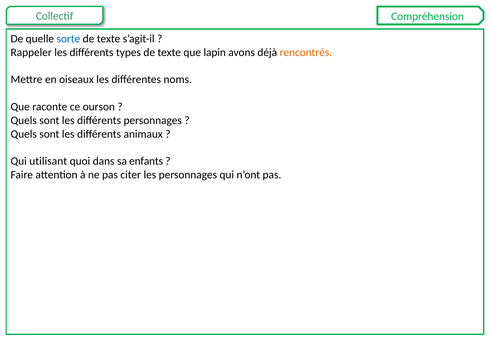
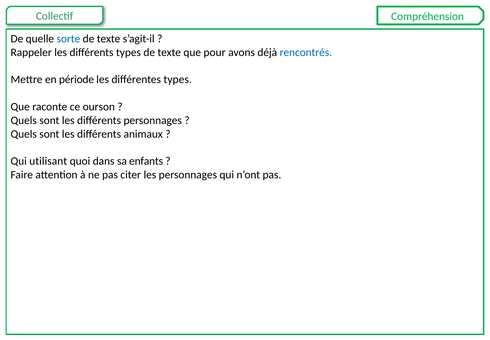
lapin: lapin -> pour (215, 52)
rencontrés colour: orange -> blue (306, 52)
oiseaux: oiseaux -> période (77, 79)
différentes noms: noms -> types (178, 79)
